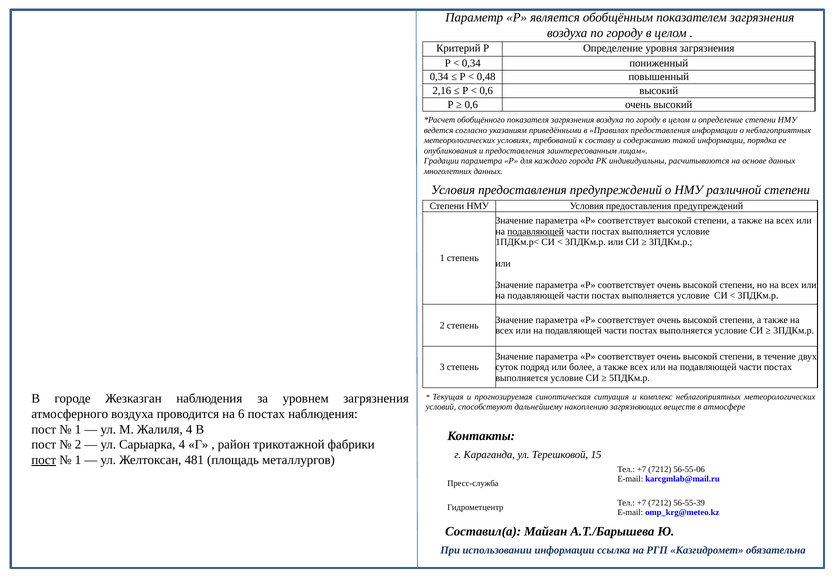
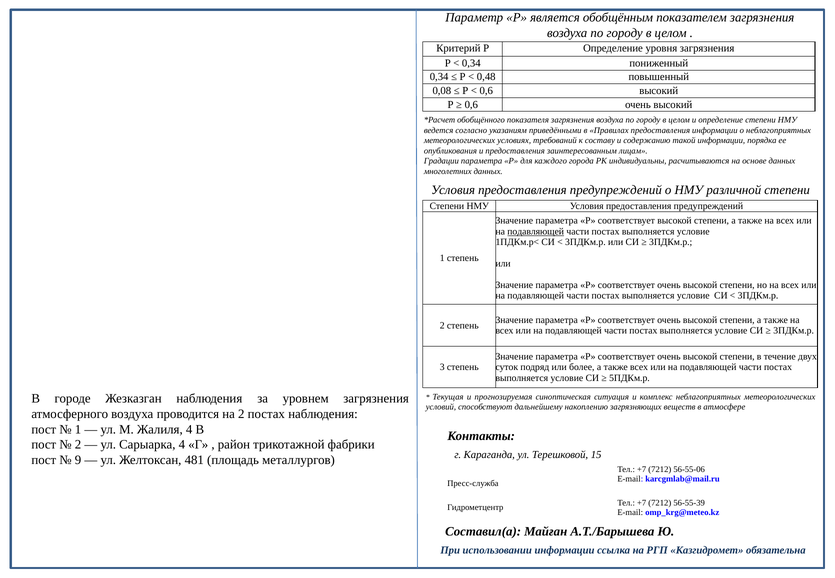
2,16: 2,16 -> 0,08 (442, 91)
на 6: 6 -> 2 (241, 414)
пост underline: present -> none (44, 460)
1: 1 -> 9 (78, 460)
